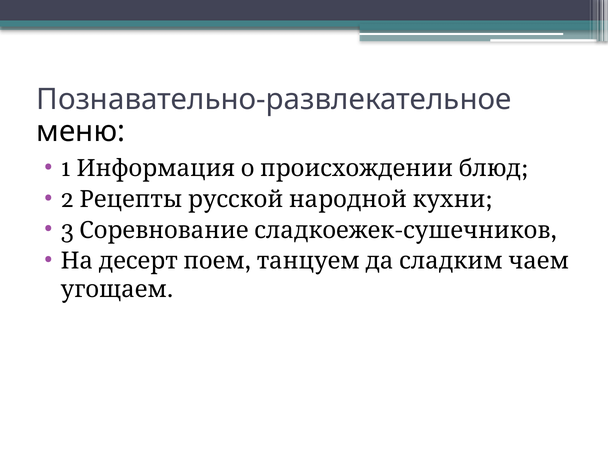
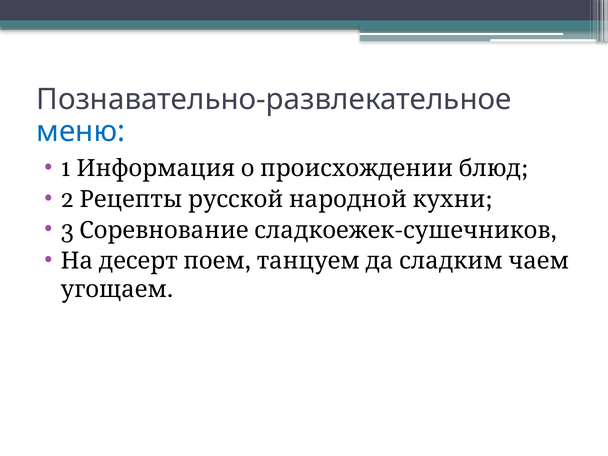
меню colour: black -> blue (81, 131)
